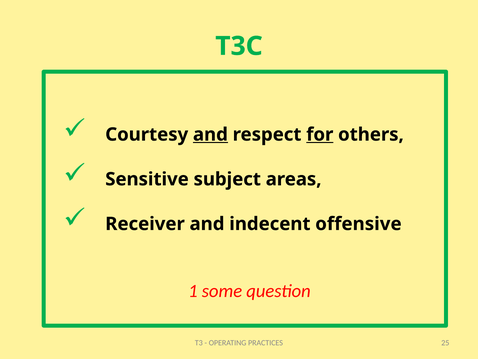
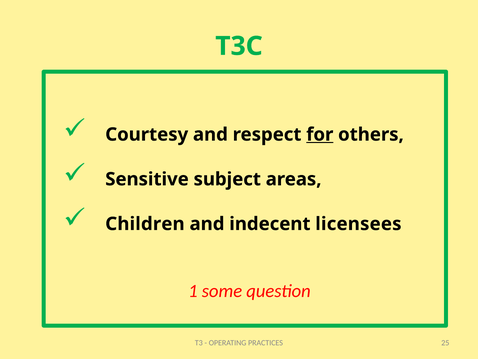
and underline: present -> none (210, 134)
Receiver: Receiver -> Children (145, 224)
offensive: offensive -> licensees (358, 224)
